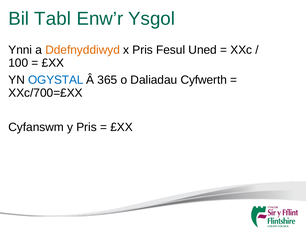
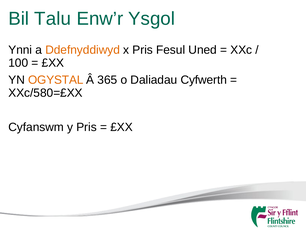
Tabl: Tabl -> Talu (53, 19)
OGYSTAL colour: blue -> orange (56, 80)
XXc/700=£XX: XXc/700=£XX -> XXc/580=£XX (46, 93)
